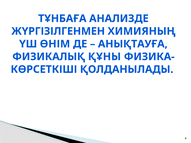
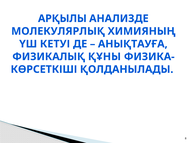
ТҰНБАҒА: ТҰНБАҒА -> АРҚЫЛЫ (62, 19)
ЖҮРГІЗІЛГЕНМЕН: ЖҮРГІЗІЛГЕНМЕН -> МОЛЕКУЛЯРЛЫҚ (58, 31)
ӨНІМ: ӨНІМ -> КЕТУІ (55, 44)
